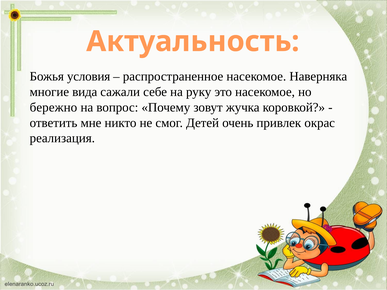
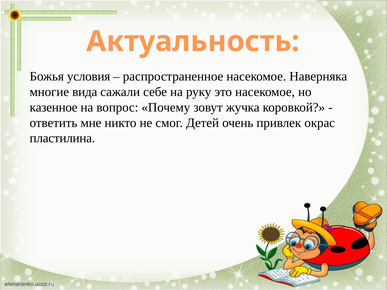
бережно: бережно -> казенное (54, 107)
реализация: реализация -> пластилина (62, 138)
